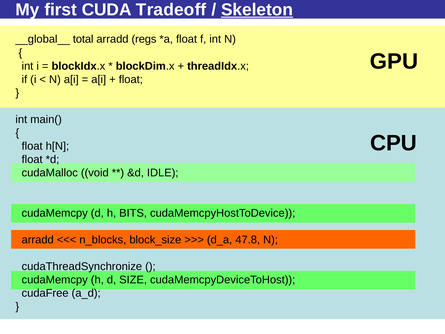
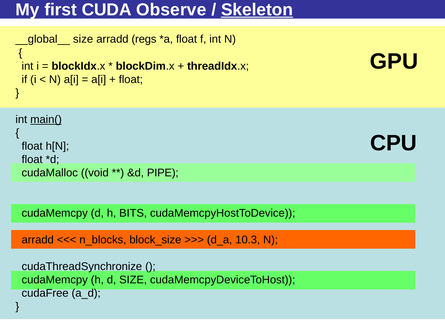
Tradeoff: Tradeoff -> Observe (171, 10)
__global__ total: total -> size (83, 39)
main( underline: none -> present (46, 119)
IDLE: IDLE -> PIPE (163, 173)
47.8: 47.8 -> 10.3 (248, 240)
